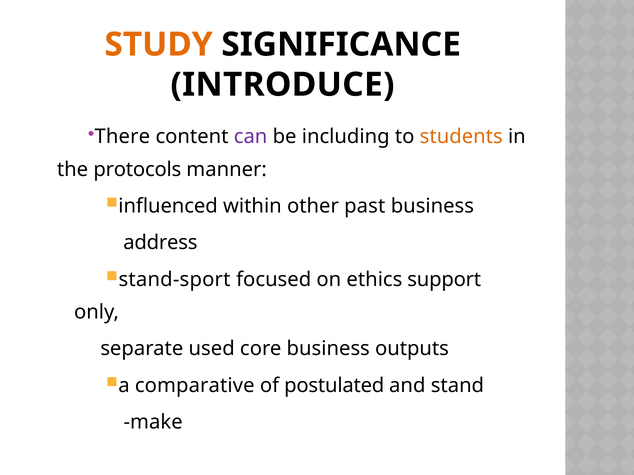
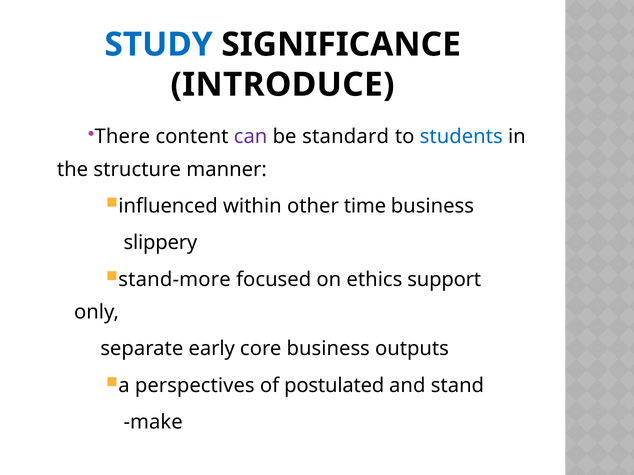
STUDY colour: orange -> blue (159, 45)
including: including -> standard (346, 137)
students colour: orange -> blue (461, 137)
protocols: protocols -> structure (137, 170)
past: past -> time (365, 206)
address: address -> slippery (160, 243)
stand-sport: stand-sport -> stand-more (175, 280)
used: used -> early (212, 349)
comparative: comparative -> perspectives (195, 386)
